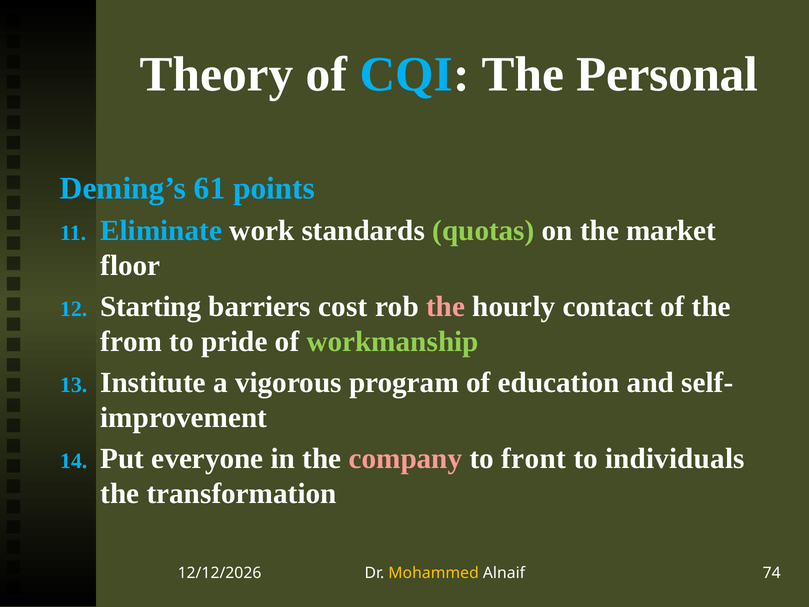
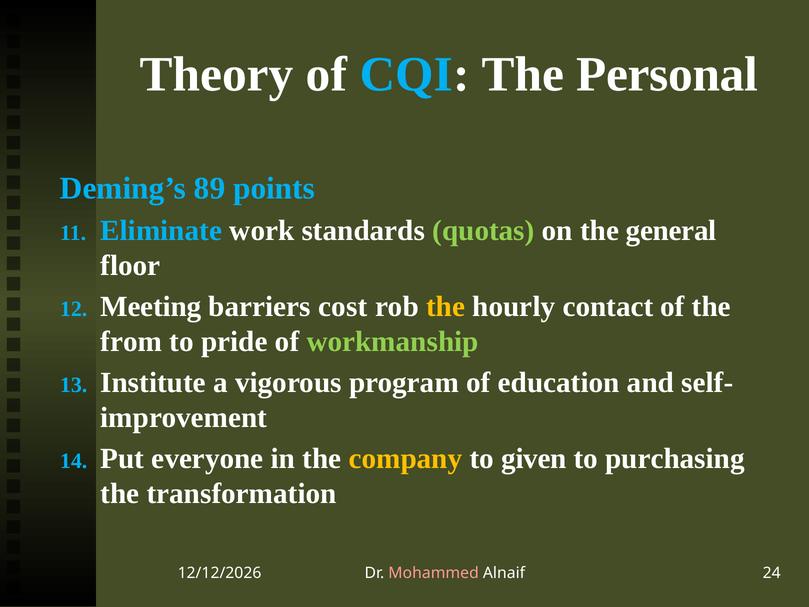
61: 61 -> 89 (210, 188)
market: market -> general (671, 230)
Starting: Starting -> Meeting (151, 306)
the colour: pink -> yellow (446, 306)
company colour: pink -> yellow (406, 458)
front: front -> given (534, 458)
individuals: individuals -> purchasing (675, 458)
Mohammed colour: yellow -> pink (434, 573)
74: 74 -> 24 (772, 573)
